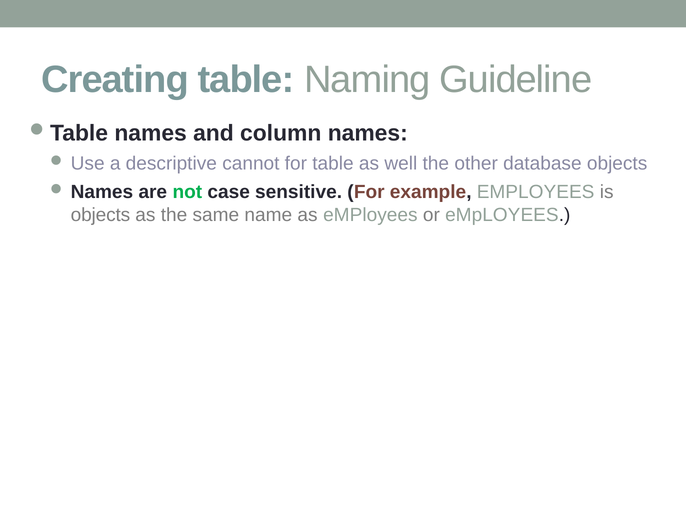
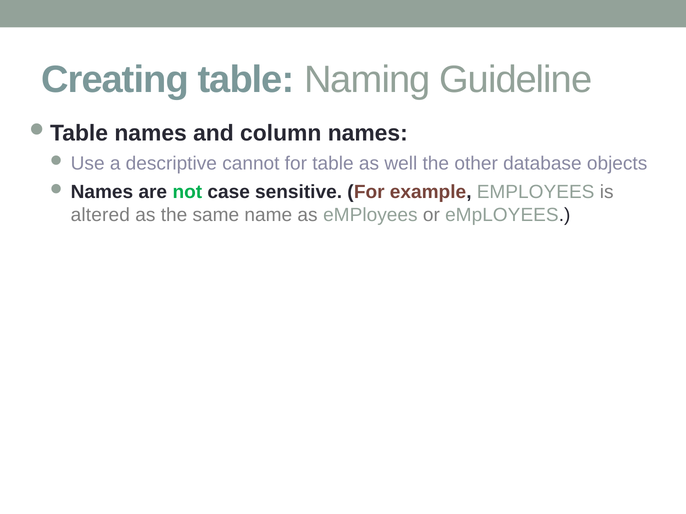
objects: objects -> altered (100, 215)
